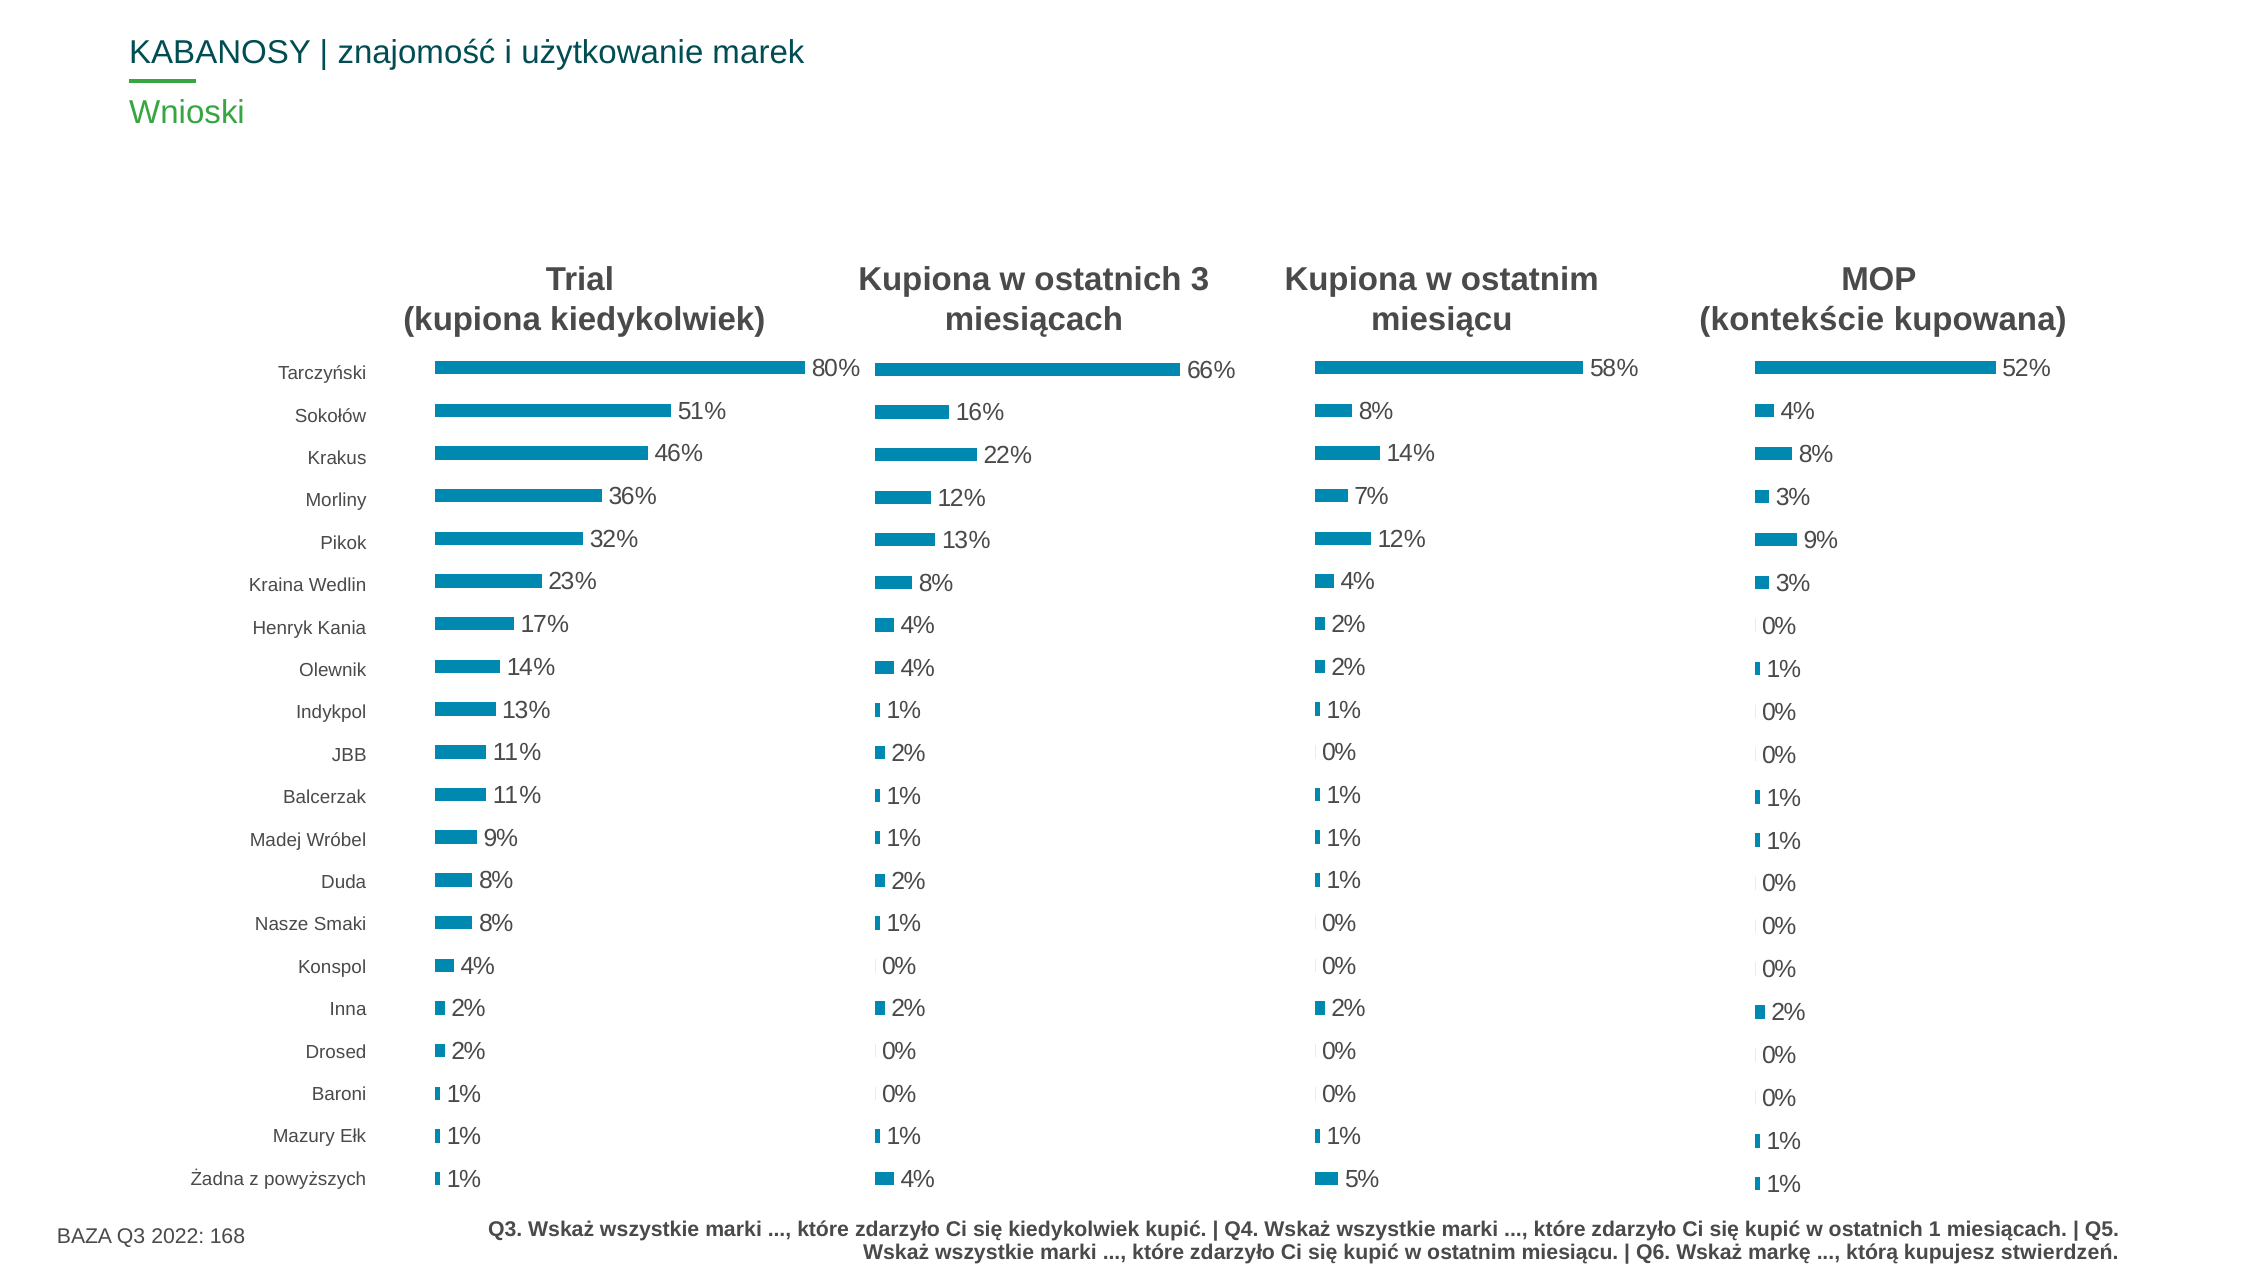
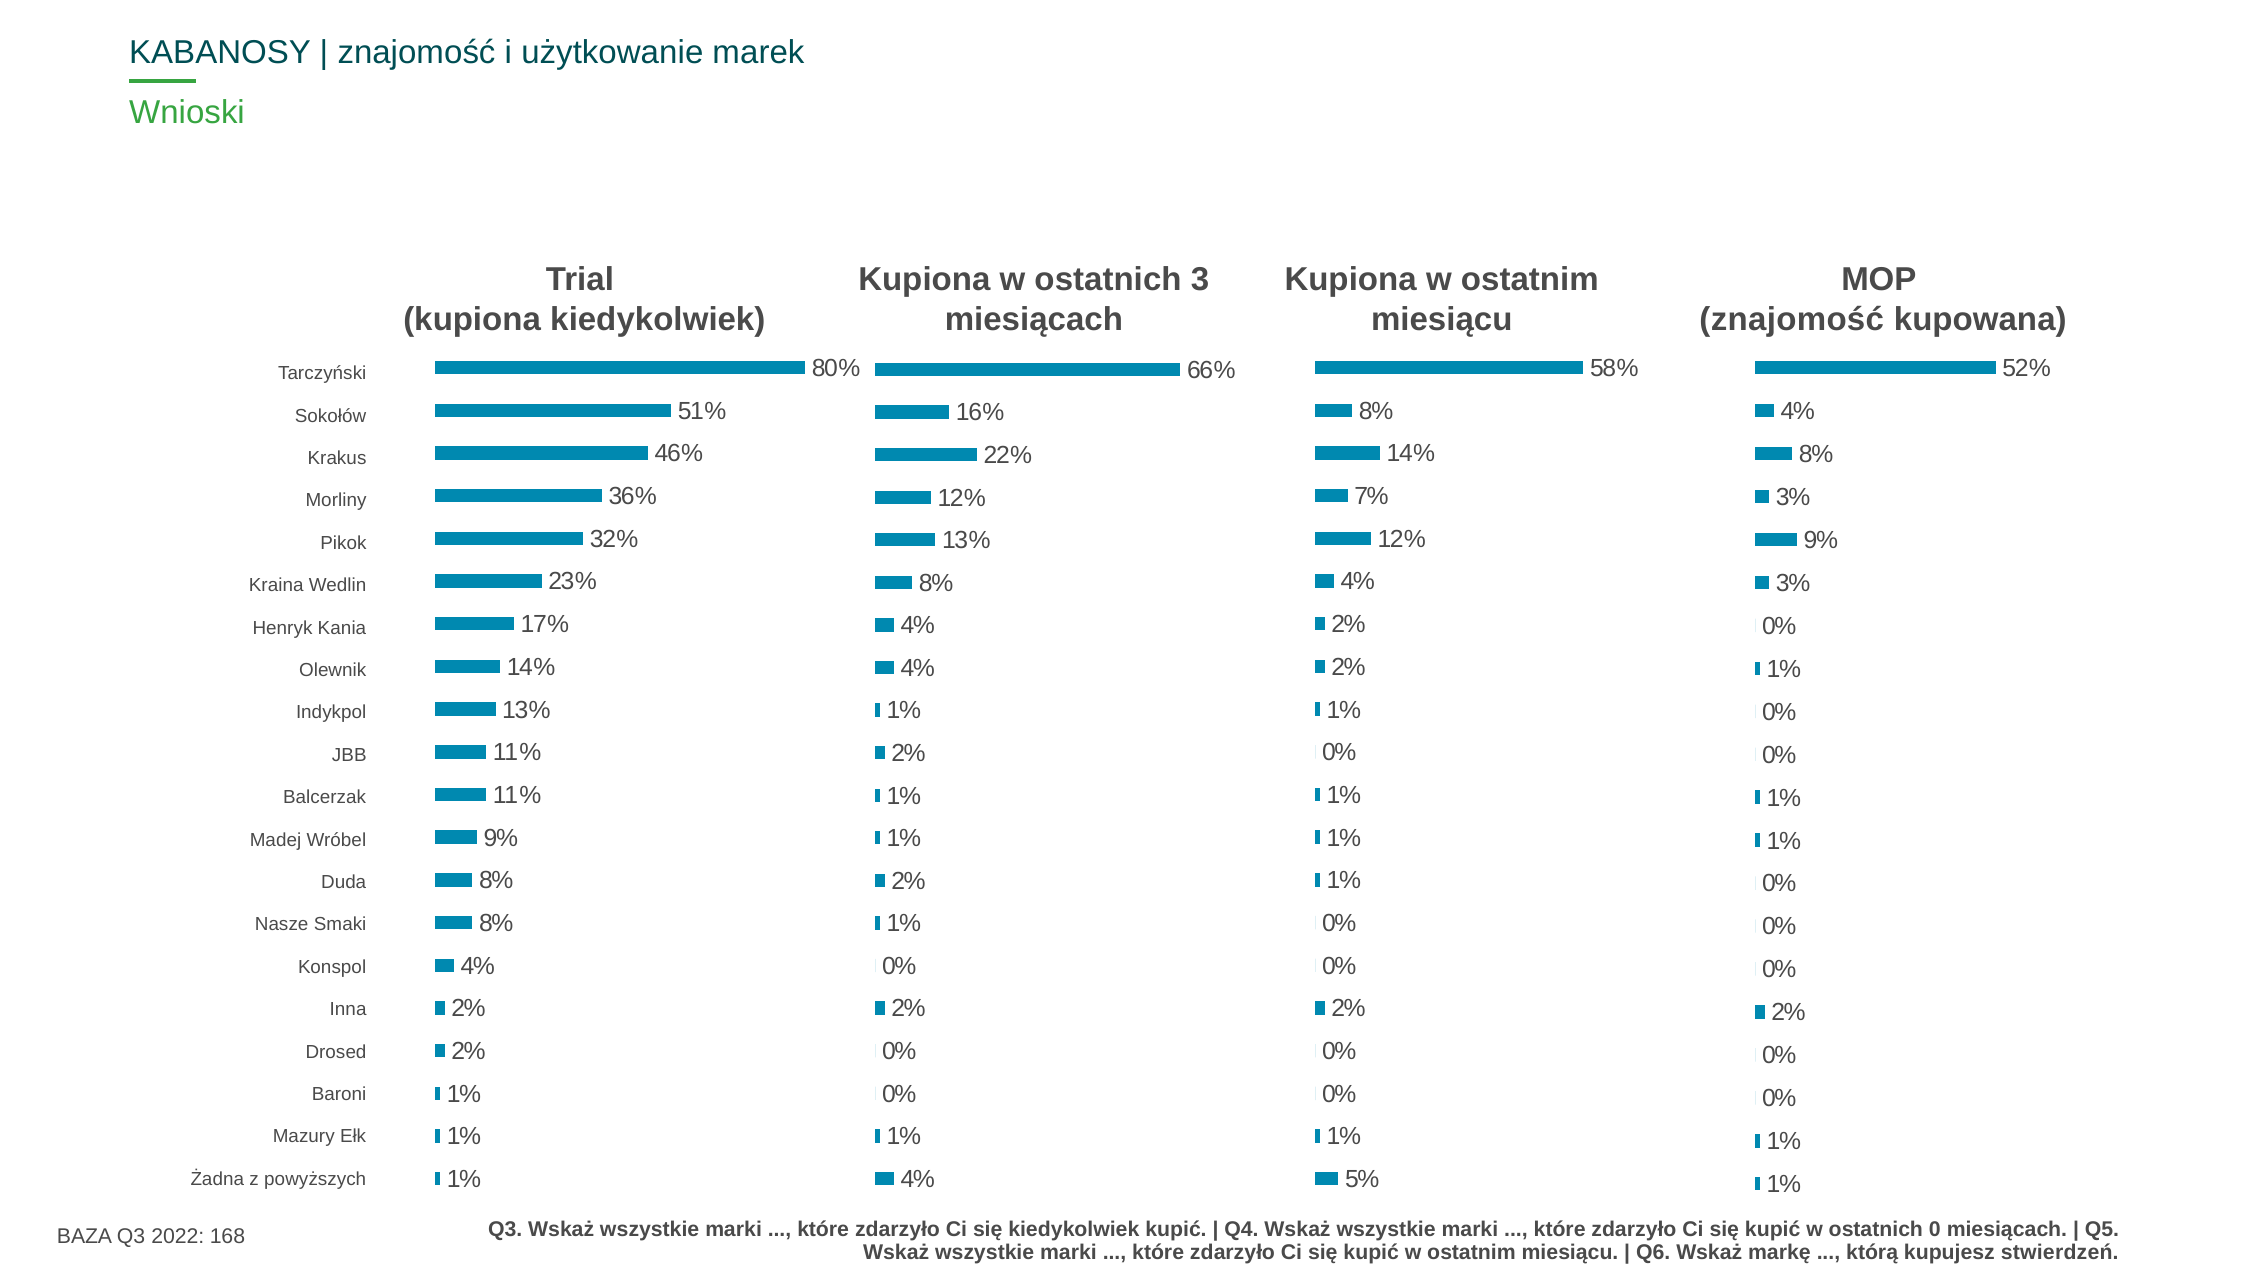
kontekście: kontekście -> znajomość (1792, 319)
1: 1 -> 0 (1935, 1230)
